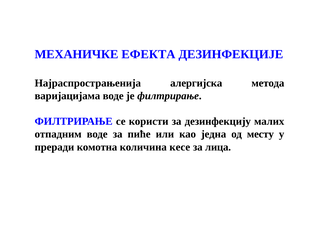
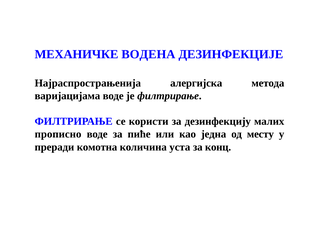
ЕФЕКТА: ЕФЕКТА -> ВОДЕНА (148, 54)
отпадним: отпадним -> прописно (58, 134)
кесе: кесе -> уста (180, 147)
лица: лица -> конц (218, 147)
